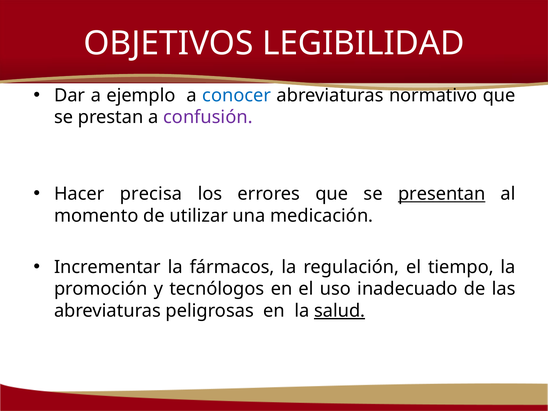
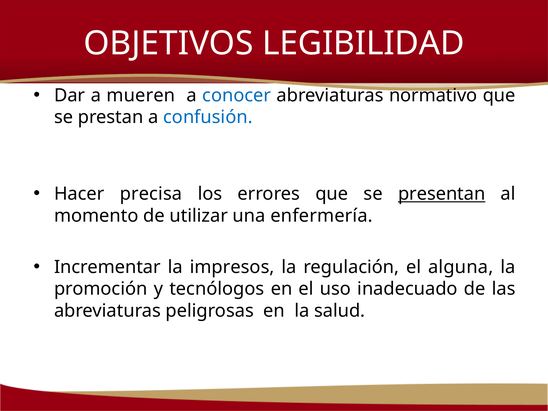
ejemplo: ejemplo -> mueren (141, 95)
confusión colour: purple -> blue (208, 117)
medicación: medicación -> enfermería (322, 216)
fármacos: fármacos -> impresos (232, 267)
tiempo: tiempo -> alguna (461, 267)
salud underline: present -> none (340, 311)
